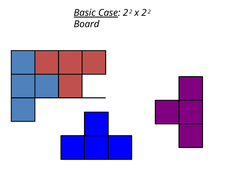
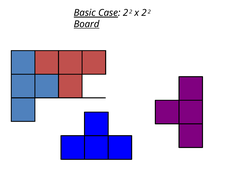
Board underline: none -> present (87, 24)
